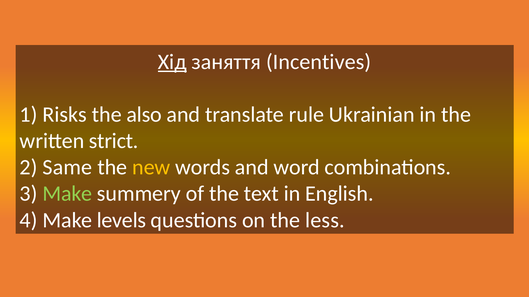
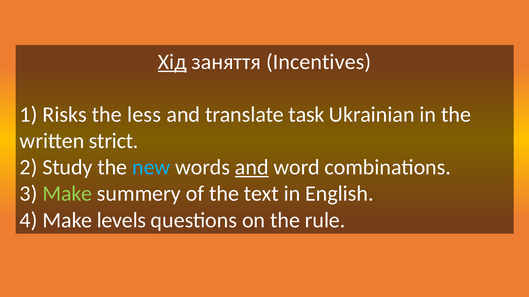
also: also -> less (144, 115)
rule: rule -> task (307, 115)
Same: Same -> Study (67, 168)
new colour: yellow -> light blue (151, 168)
and underline: none -> present (252, 168)
less: less -> rule (325, 221)
